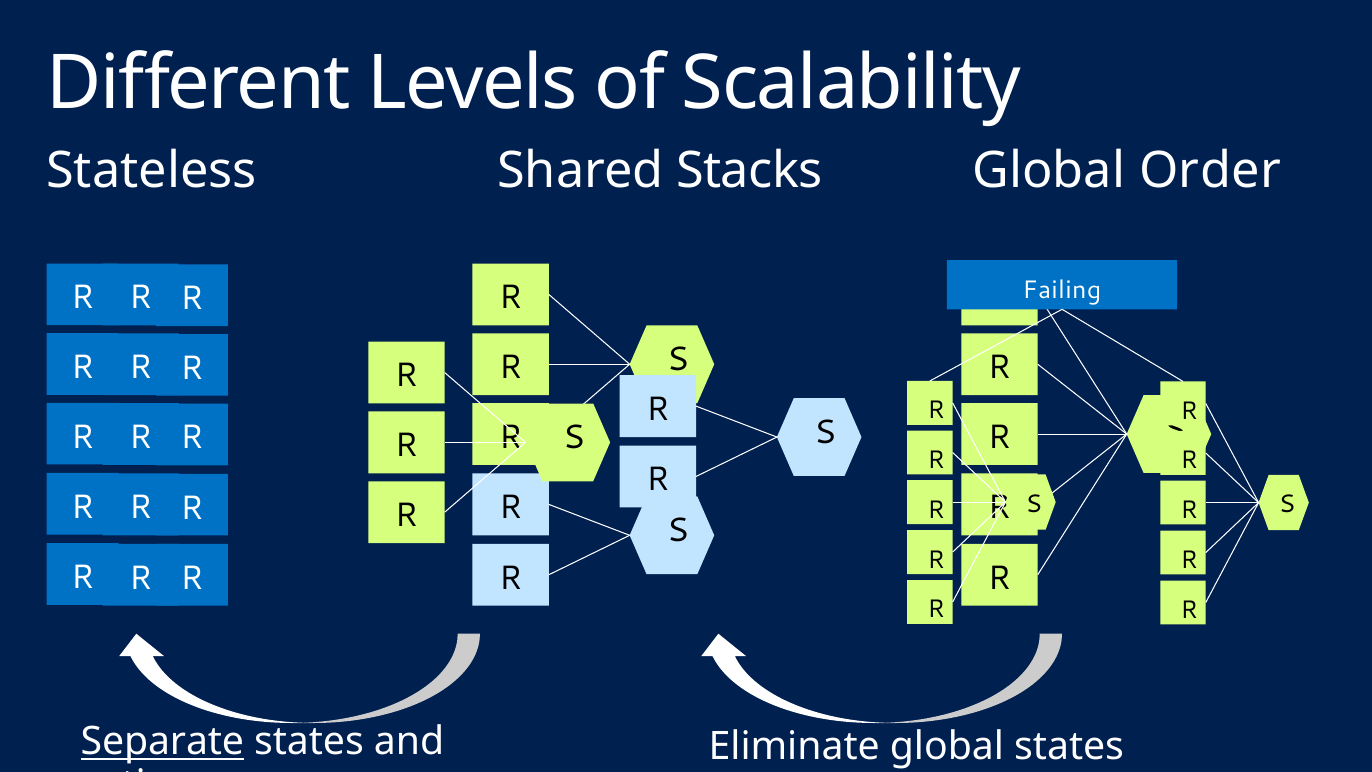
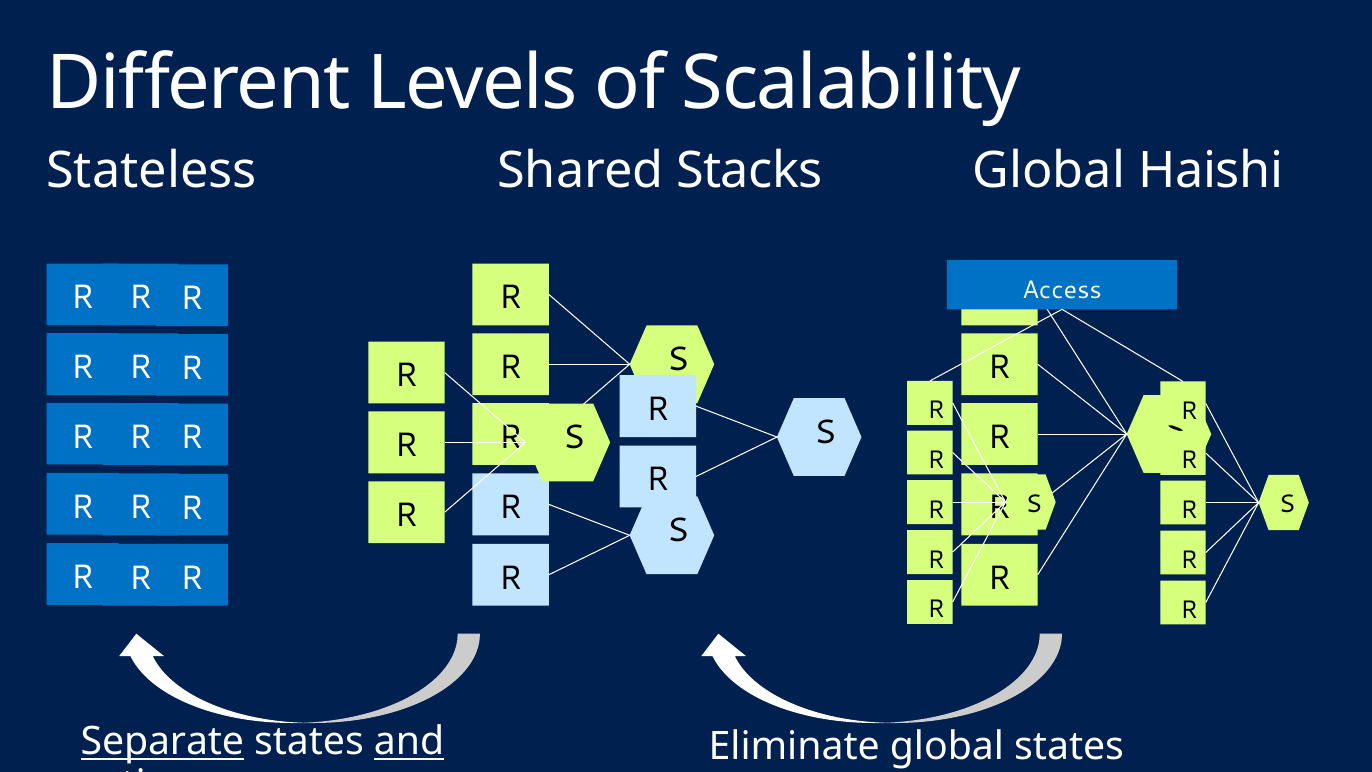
Order: Order -> Haishi (1211, 171)
Failing: Failing -> Access (1062, 290)
and underline: none -> present (409, 742)
